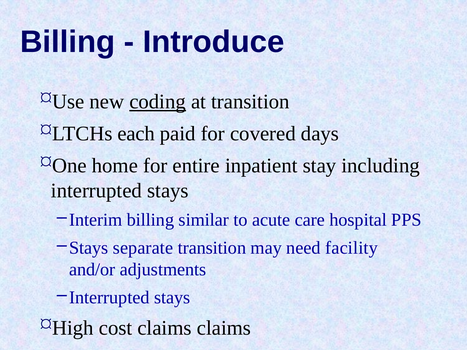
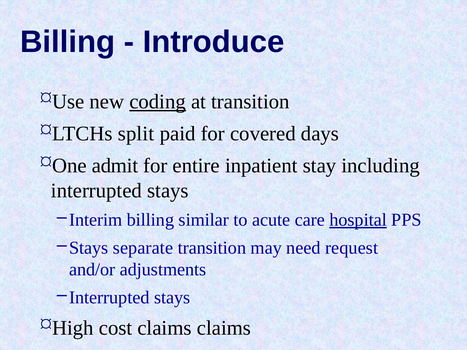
each: each -> split (136, 134)
home: home -> admit (115, 166)
hospital underline: none -> present (358, 220)
facility: facility -> request (352, 248)
